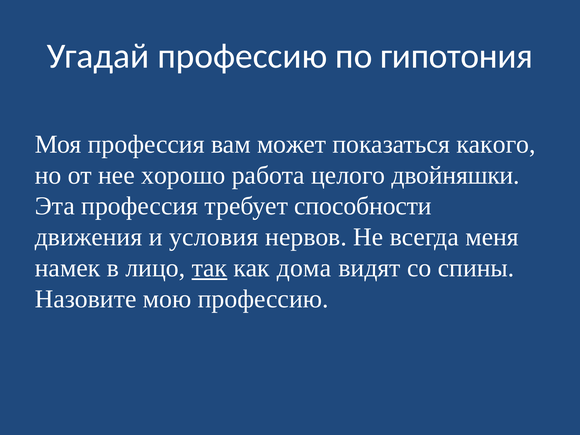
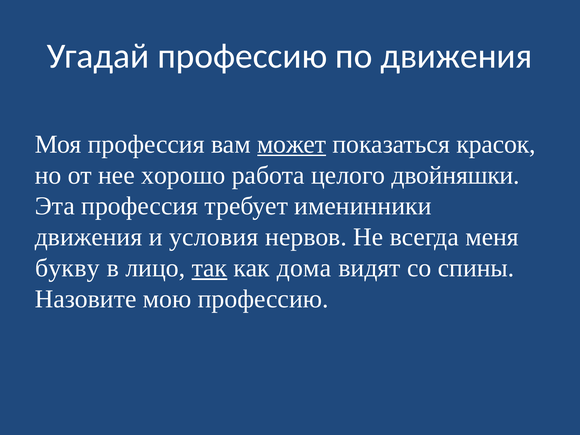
по гипотония: гипотония -> движения (456, 56)
может underline: none -> present (292, 144)
какого: какого -> красок (496, 144)
способности: способности -> именинники (363, 206)
намек: намек -> букву (67, 268)
